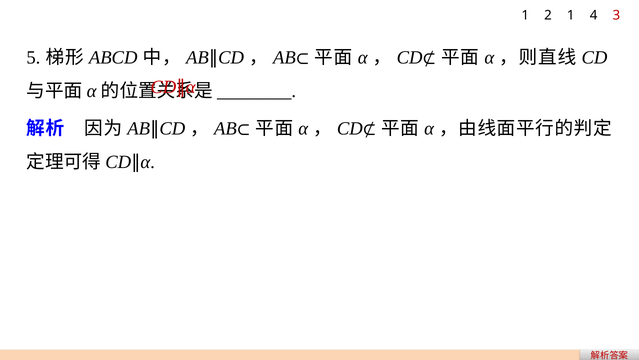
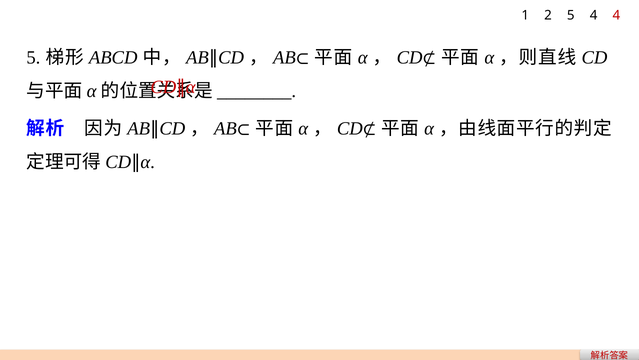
2 1: 1 -> 5 (571, 15)
4 3: 3 -> 4 (616, 15)
